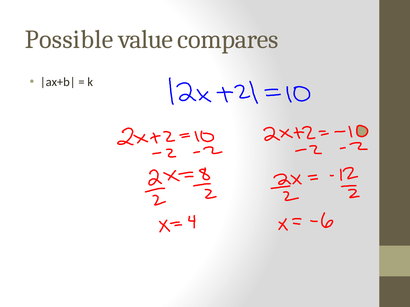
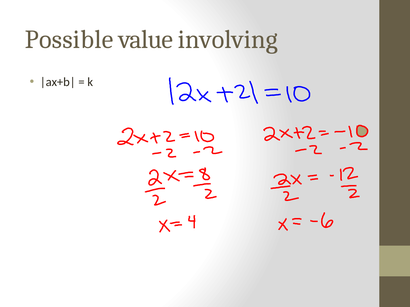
compares: compares -> involving (228, 40)
